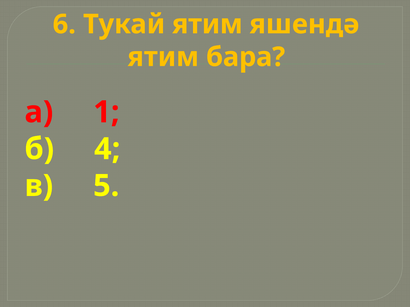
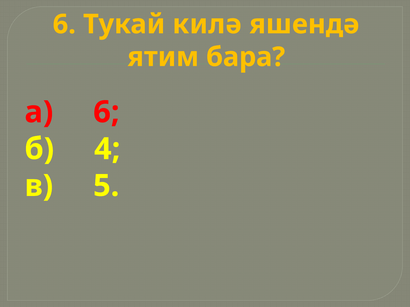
Тукай ятим: ятим -> килә (207, 24)
а 1: 1 -> 6 (106, 112)
